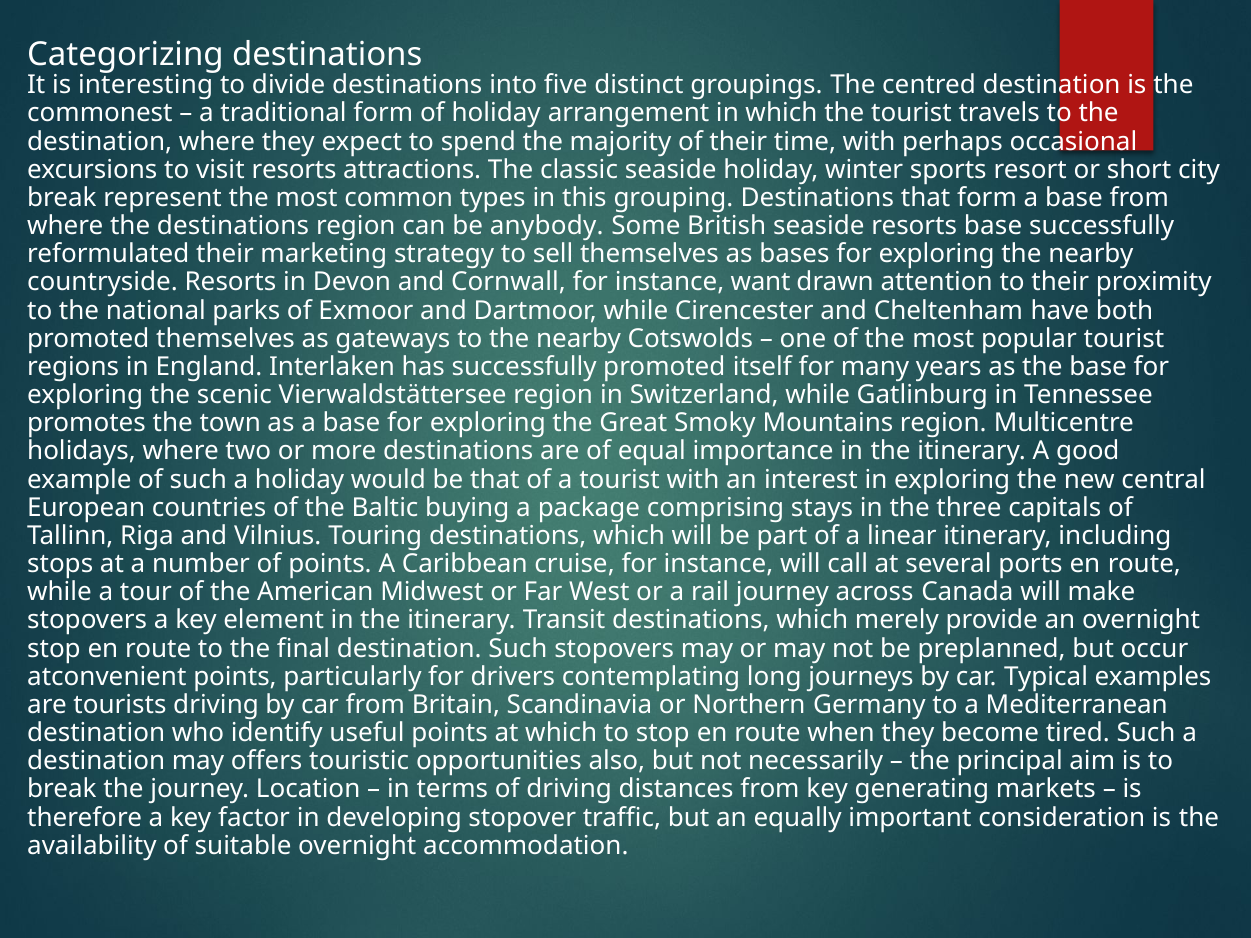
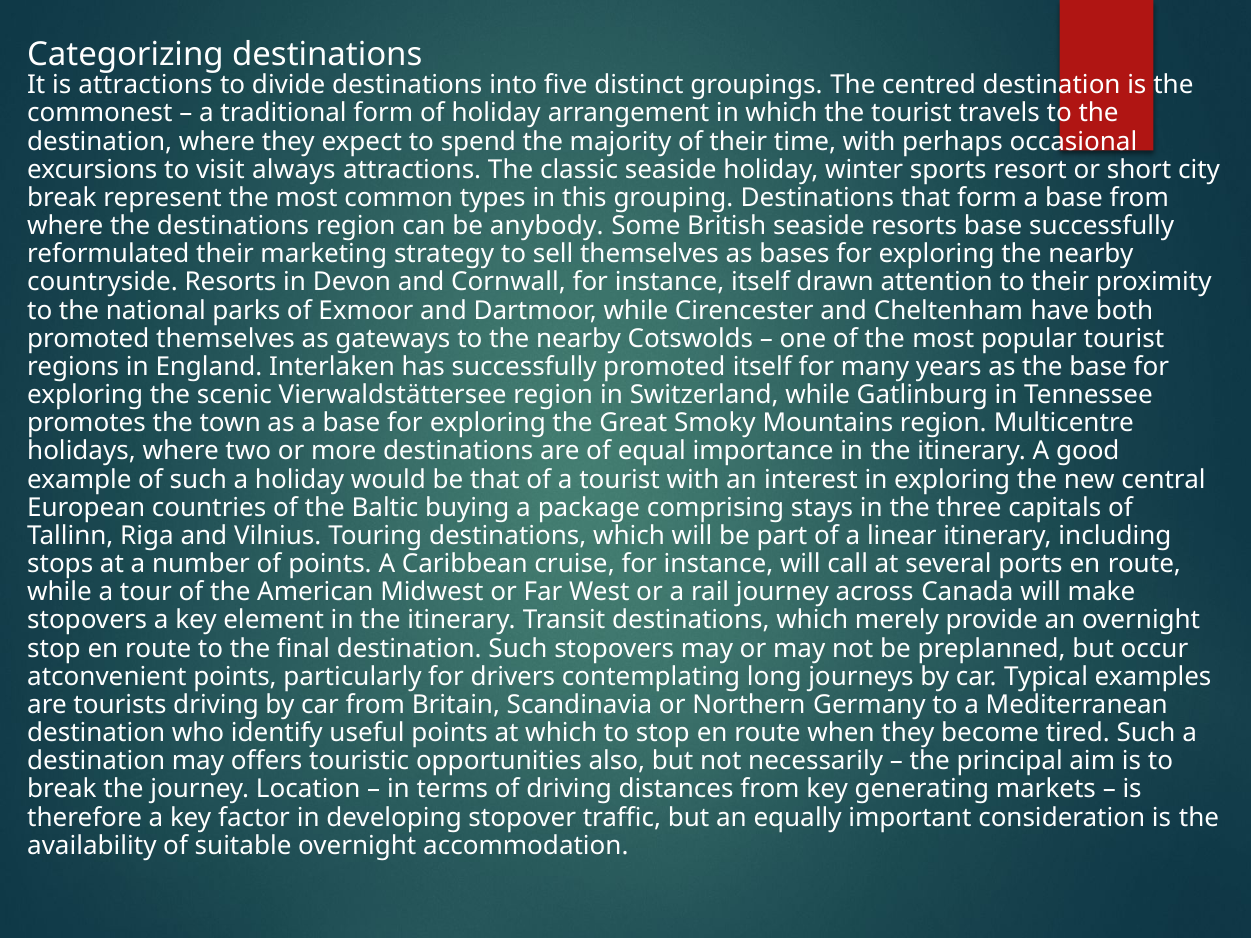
is interesting: interesting -> attractions (146, 85)
visit resorts: resorts -> always (294, 170)
instance want: want -> itself (760, 282)
